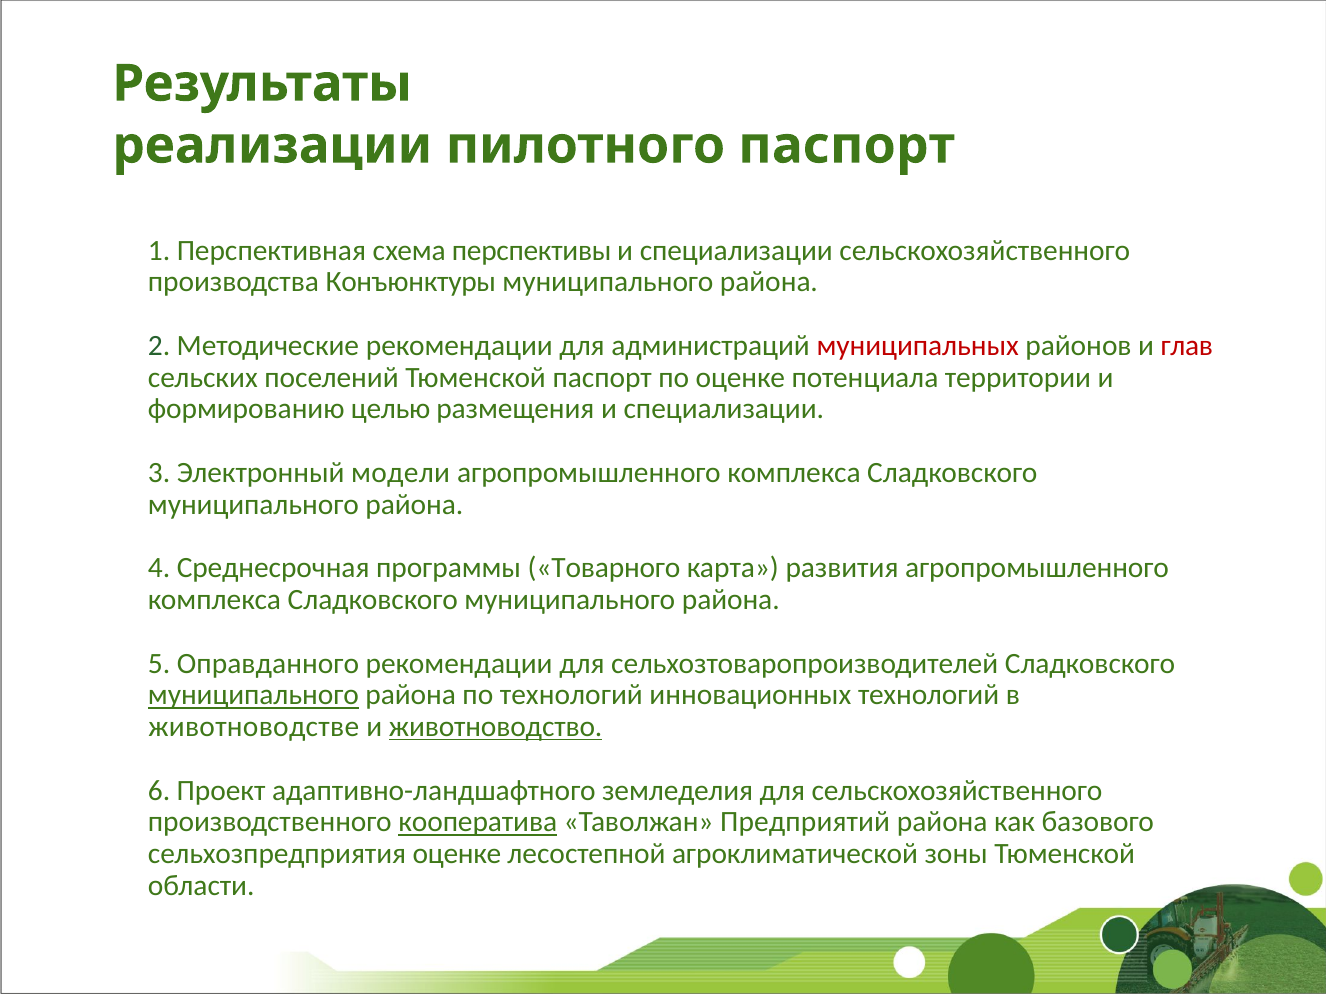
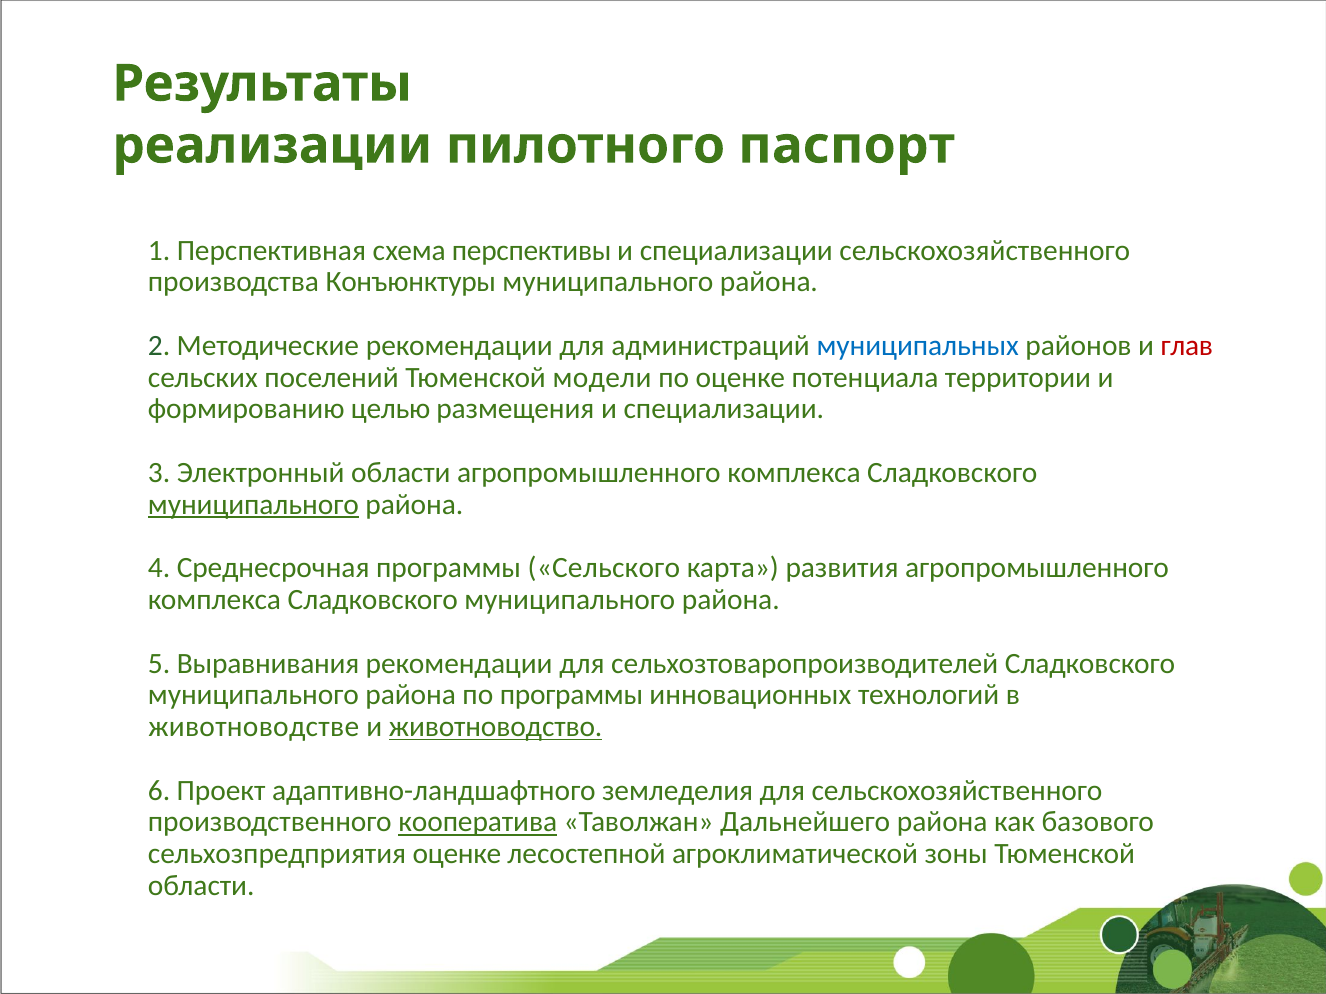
муниципальных colour: red -> blue (918, 346)
Тюменской паспорт: паспорт -> модели (602, 378)
Электронный модели: модели -> области (401, 473)
муниципального underline: none -> present (253, 505)
Товарного: Товарного -> Сельского (604, 568)
Оправданного: Оправданного -> Выравнивания (268, 664)
муниципального underline: present -> none (253, 696)
по технологий: технологий -> программы (572, 696)
Предприятий: Предприятий -> Дальнейшего (805, 823)
